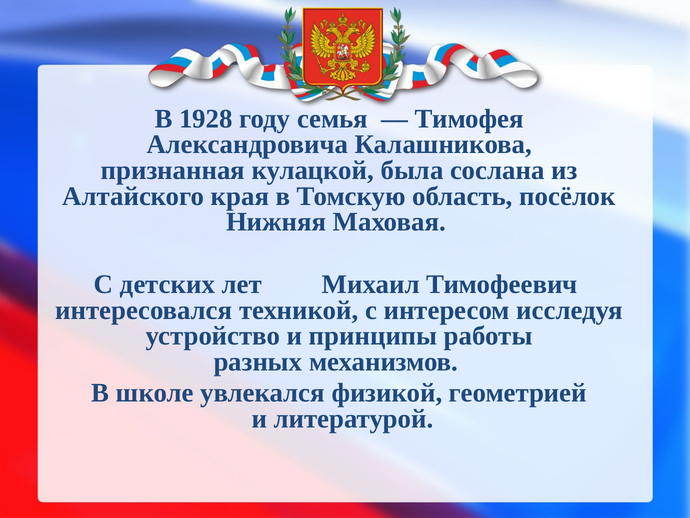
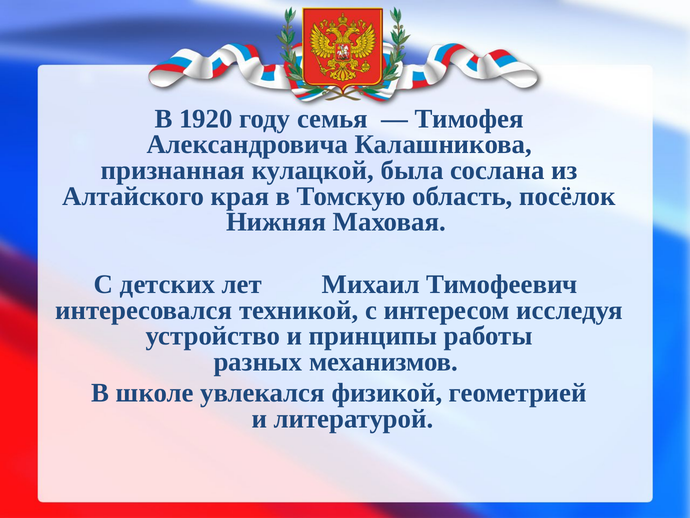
1928: 1928 -> 1920 (206, 119)
